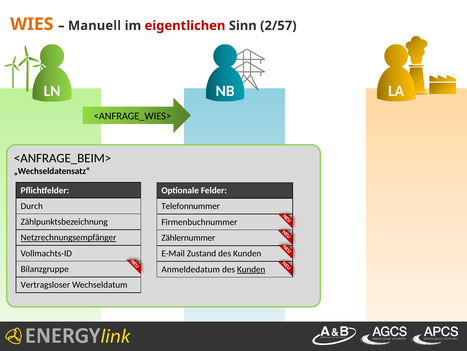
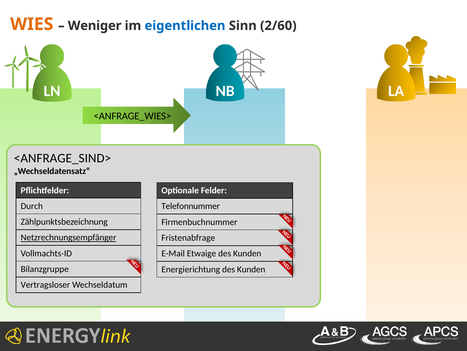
Manuell: Manuell -> Weniger (95, 26)
eigentlichen colour: red -> blue (185, 26)
2/57: 2/57 -> 2/60 (278, 26)
<ANFRAGE_BEIM>: <ANFRAGE_BEIM> -> <ANFRAGE_SIND> (62, 158)
Zählernummer: Zählernummer -> Fristenabfrage (188, 237)
Zustand: Zustand -> Etwaige (201, 253)
Anmeldedatum: Anmeldedatum -> Energierichtung (191, 269)
Kunden underline: present -> none (251, 269)
